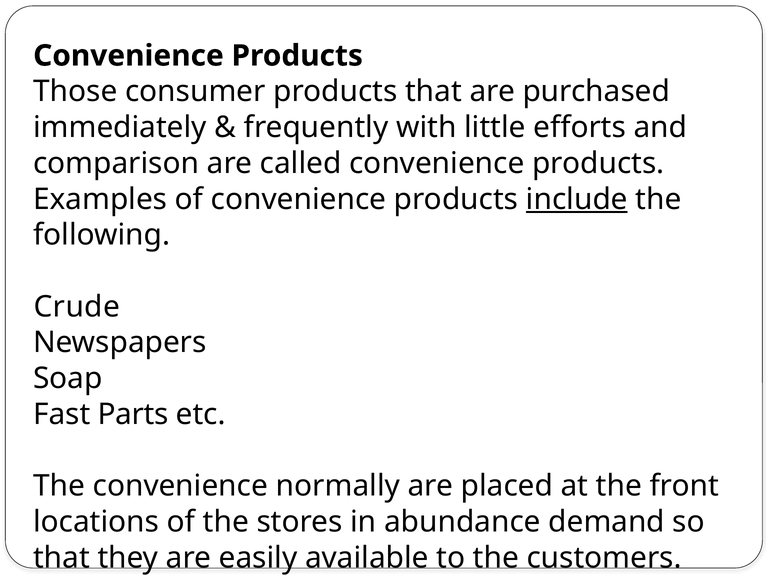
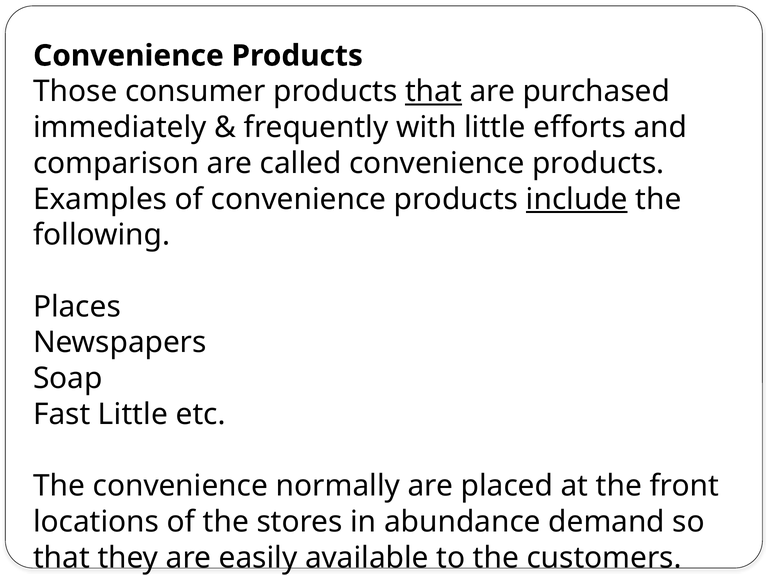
that underline: none -> present (434, 92)
Crude: Crude -> Places (77, 307)
Fast Parts: Parts -> Little (133, 414)
